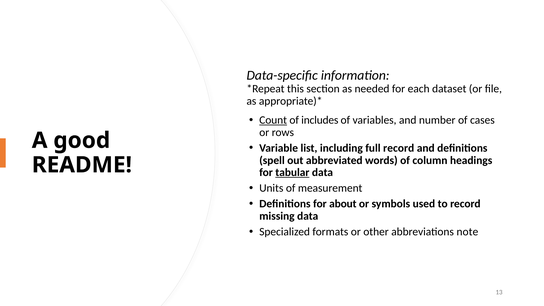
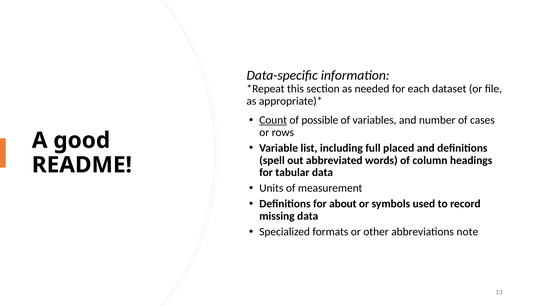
includes: includes -> possible (320, 120)
full record: record -> placed (399, 148)
tabular underline: present -> none (292, 173)
